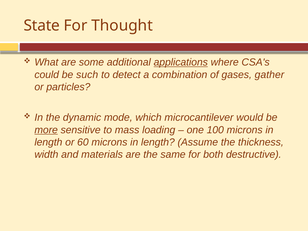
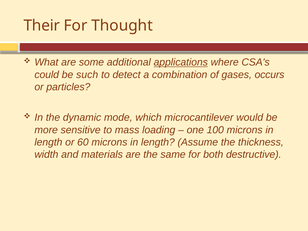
State: State -> Their (42, 25)
gather: gather -> occurs (270, 75)
more underline: present -> none (46, 130)
